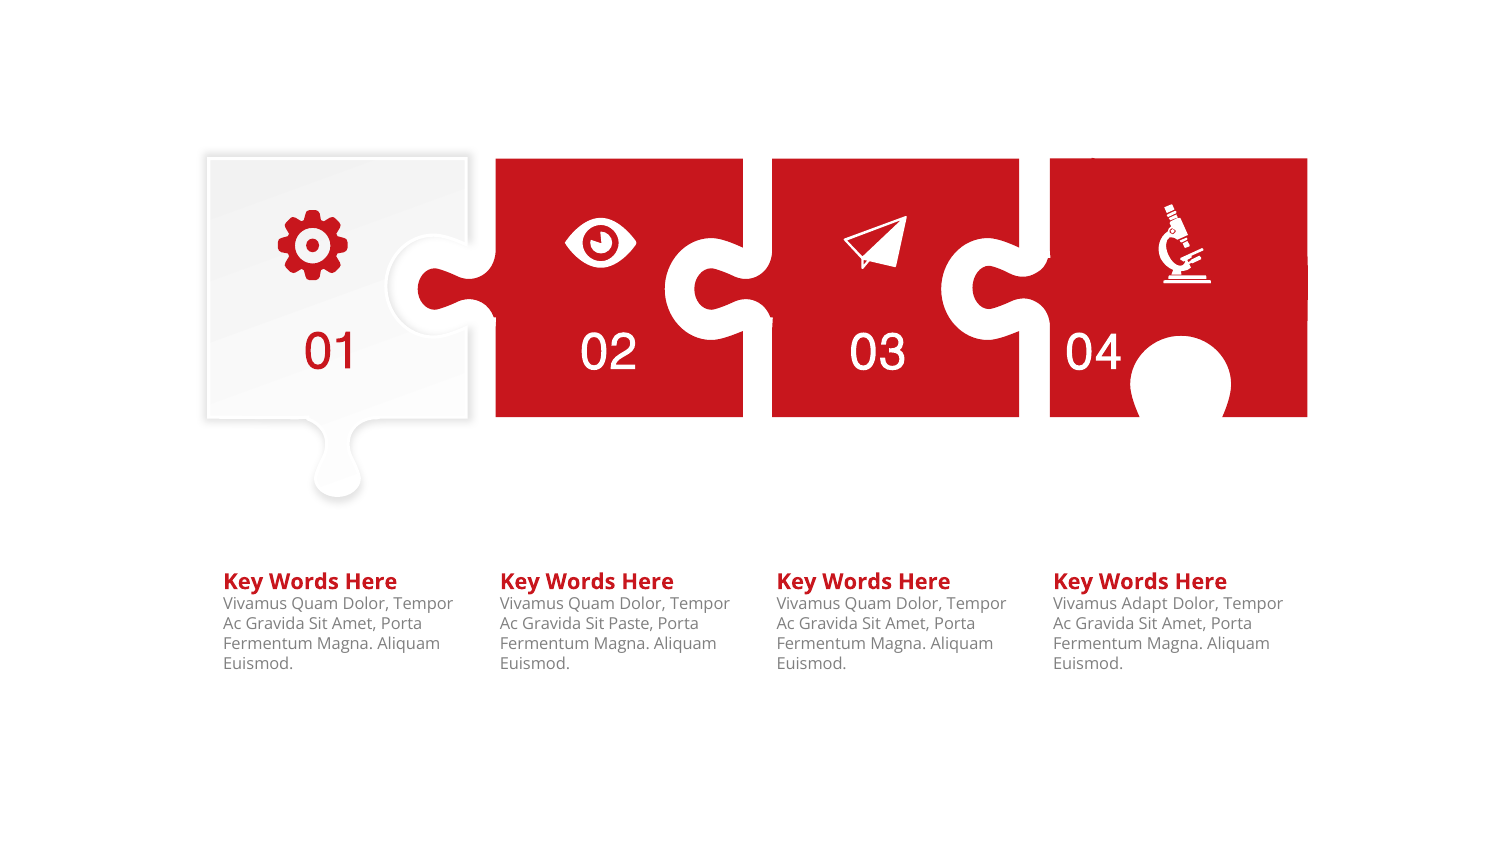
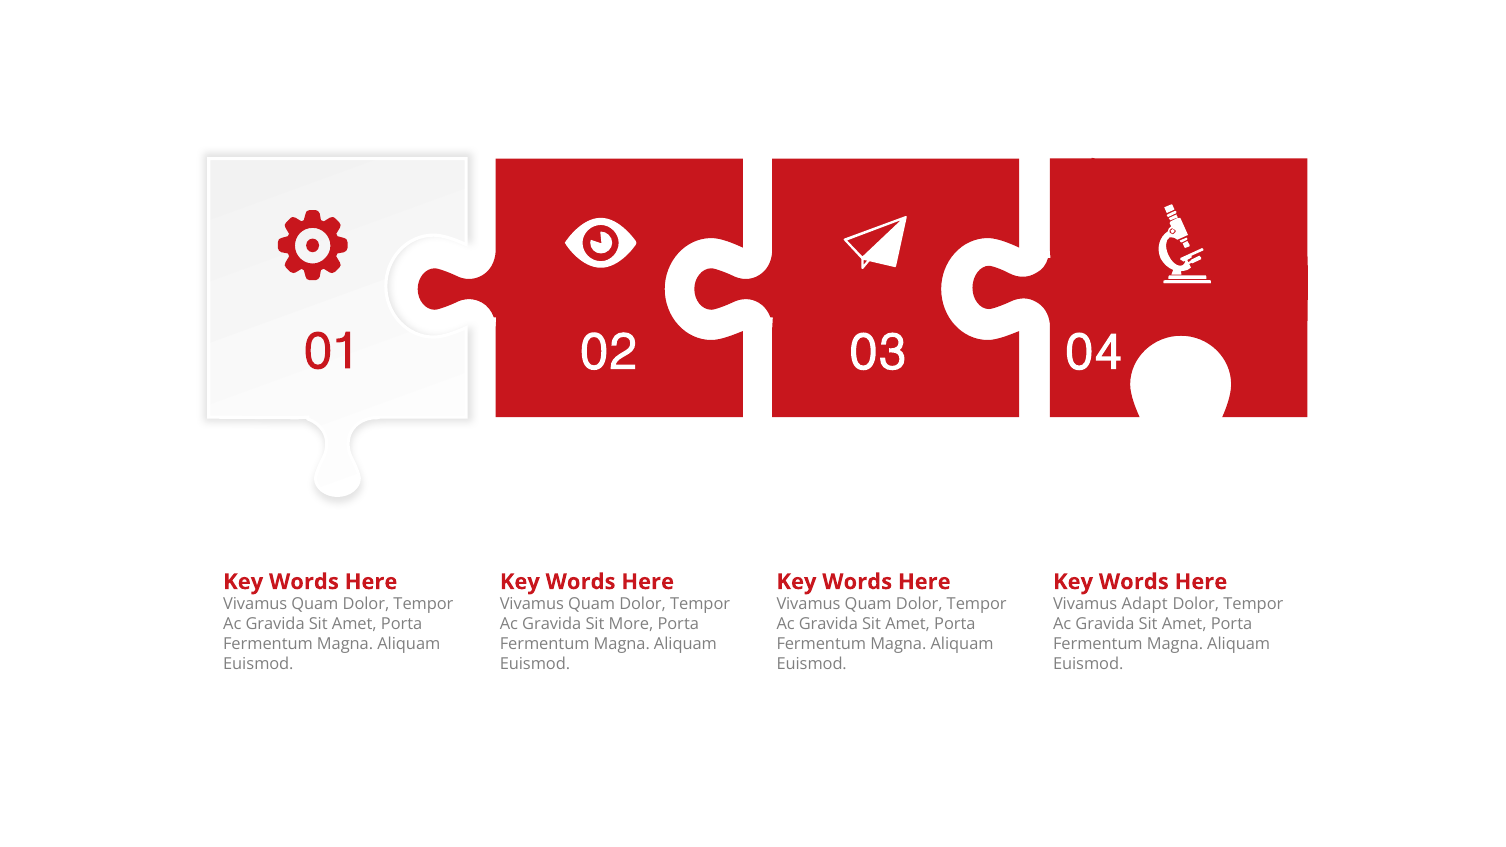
Paste: Paste -> More (631, 624)
